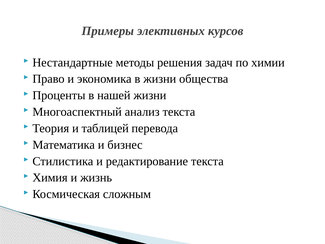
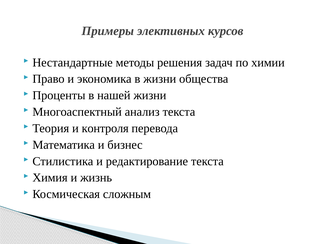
таблицей: таблицей -> контроля (105, 128)
